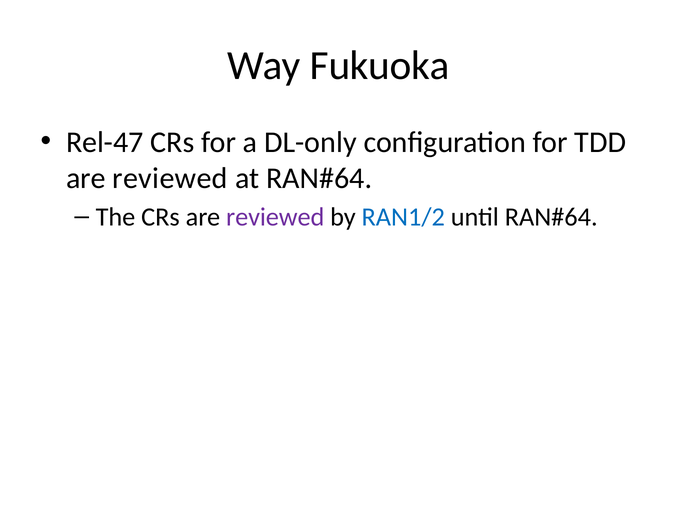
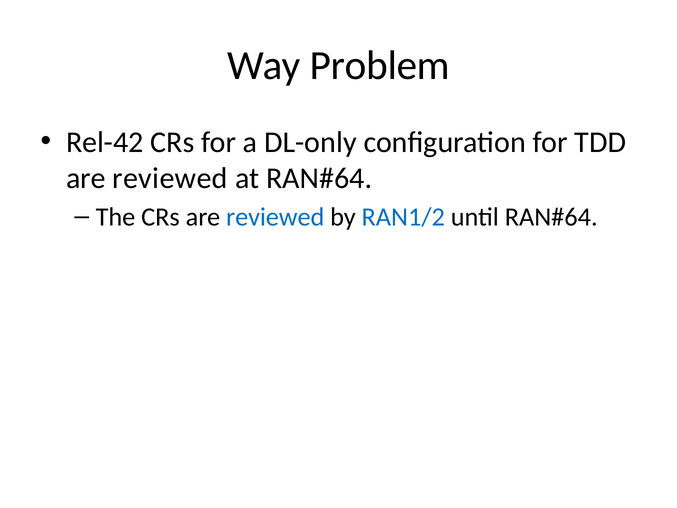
Fukuoka: Fukuoka -> Problem (380, 66)
Rel-47: Rel-47 -> Rel-42 (105, 142)
reviewed colour: purple -> blue (275, 217)
